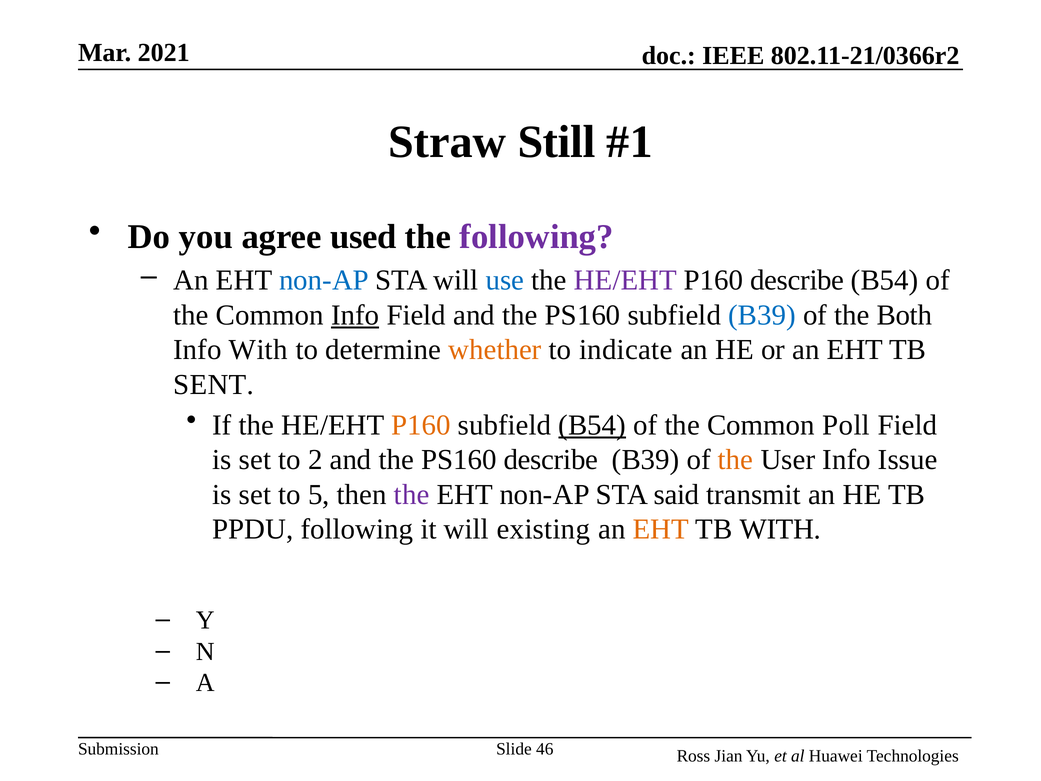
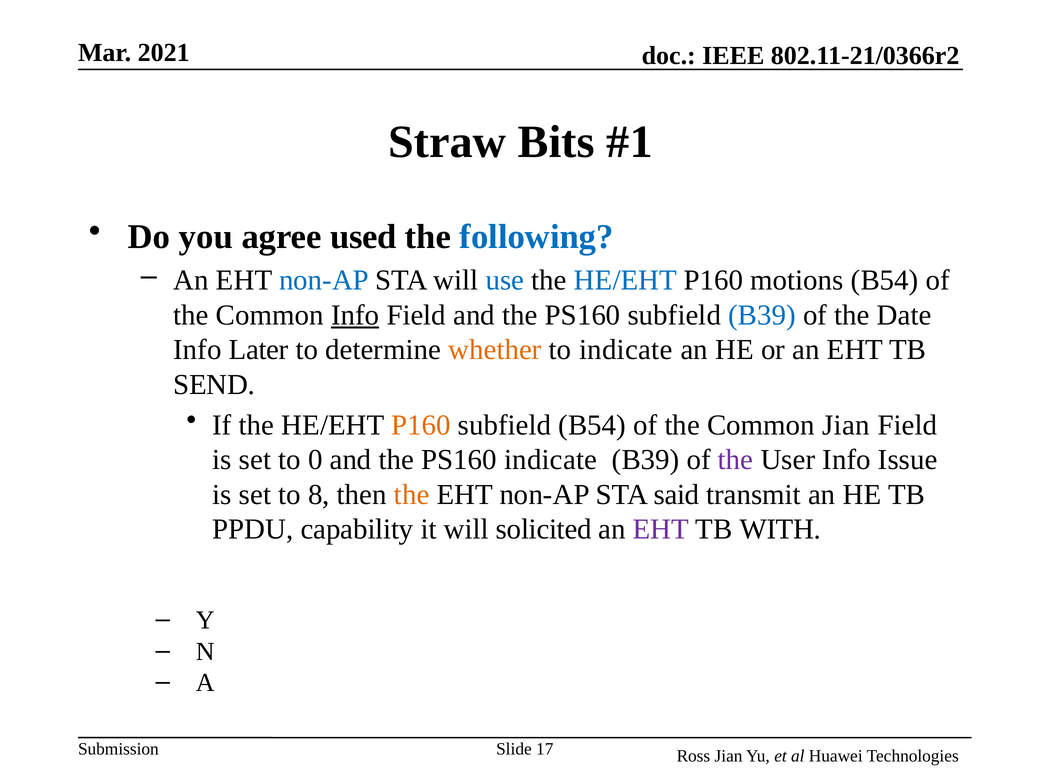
Still: Still -> Bits (556, 142)
following colour: purple -> blue (537, 237)
HE/EHT colour: purple -> blue (625, 280)
P160 describe: describe -> motions (797, 280)
Both: Both -> Date (904, 315)
Info With: With -> Later (259, 350)
SENT: SENT -> SEND (214, 384)
B54 underline: present -> none (592, 425)
Common Poll: Poll -> Jian (846, 425)
2: 2 -> 0 (315, 460)
PS160 describe: describe -> indicate (551, 460)
the colour: orange -> purple (736, 460)
5: 5 -> 8 (319, 494)
the colour: purple -> orange (412, 494)
PPDU following: following -> capability (357, 529)
existing: existing -> solicited (544, 529)
EHT colour: orange -> purple (661, 529)
46: 46 -> 17 (545, 749)
